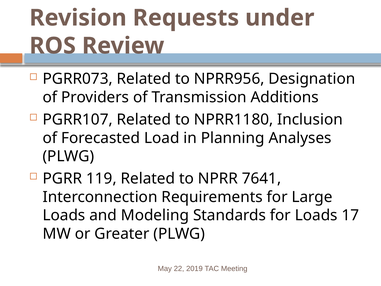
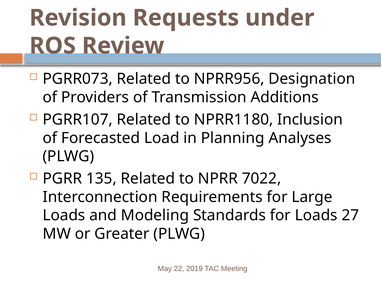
119: 119 -> 135 (101, 178)
7641: 7641 -> 7022 (262, 178)
17: 17 -> 27 (350, 215)
